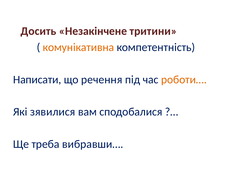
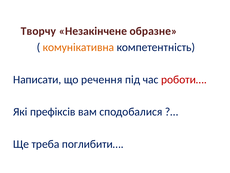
Досить: Досить -> Творчу (38, 31)
тритини: тритини -> образне (153, 31)
роботи… colour: orange -> red (184, 79)
зявилися: зявилися -> префіксів (53, 112)
вибравши…: вибравши… -> поглибити… (93, 144)
